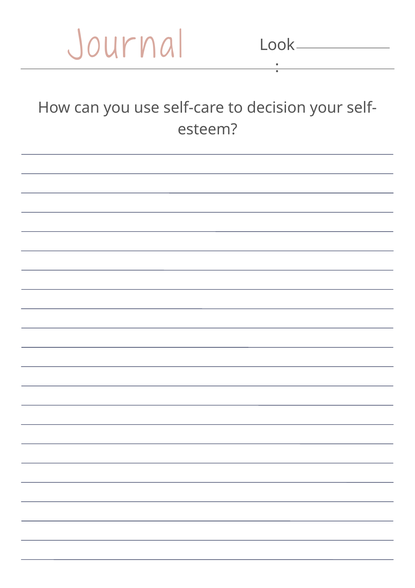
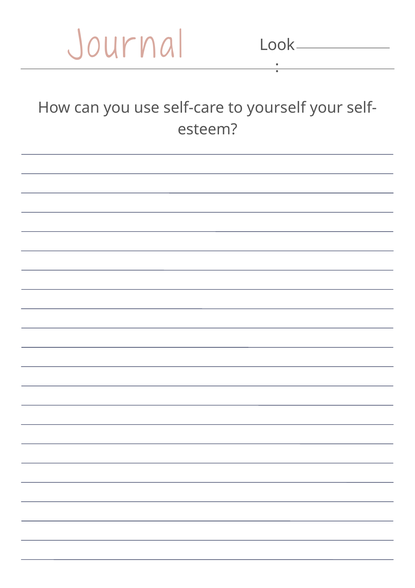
decision: decision -> yourself (276, 108)
